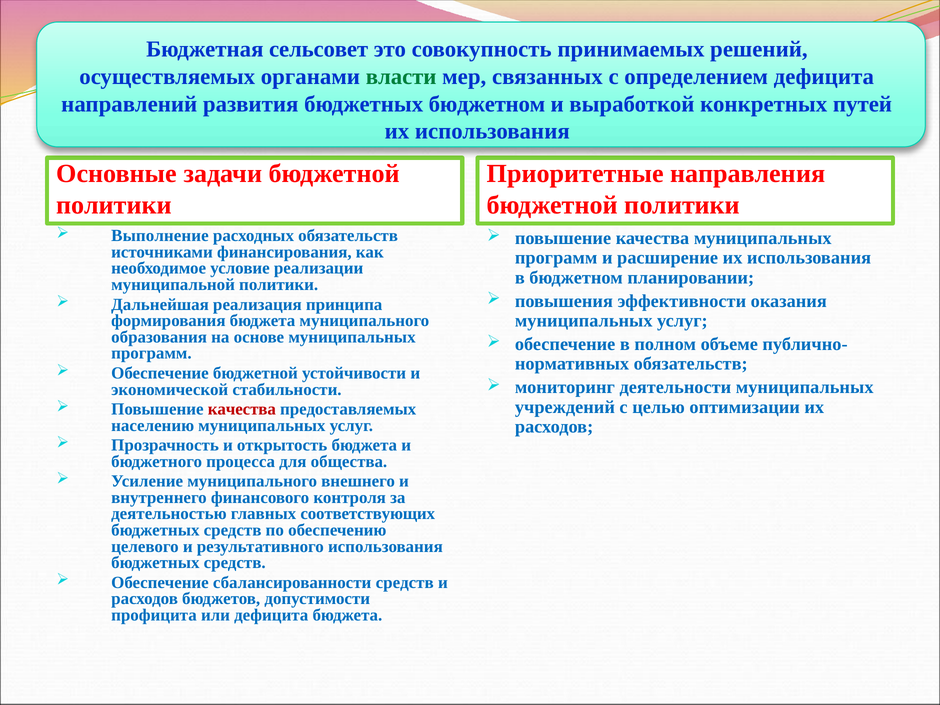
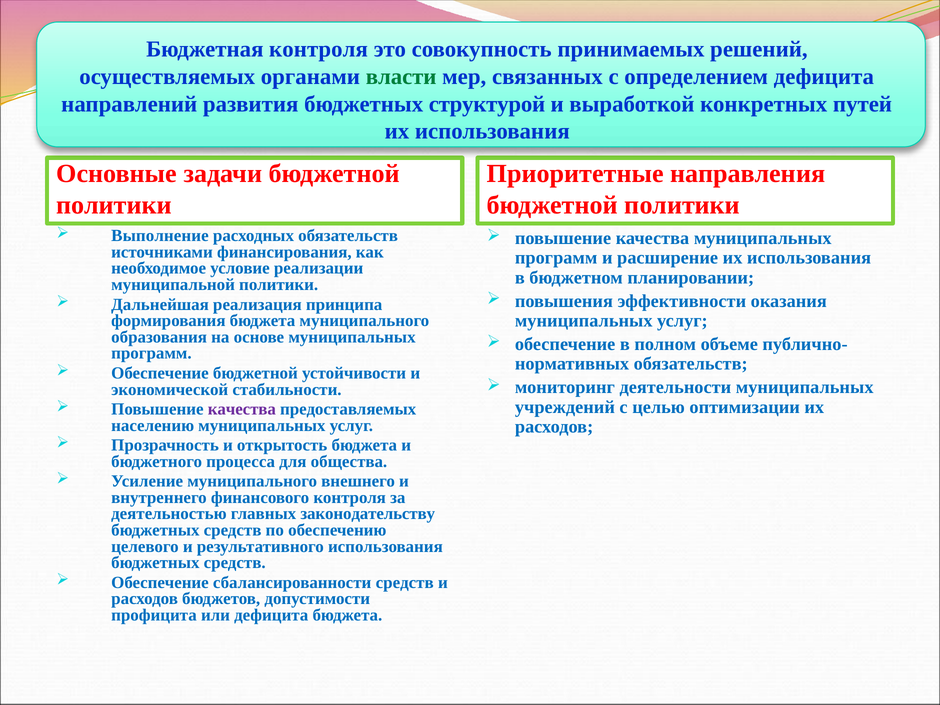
Бюджетная сельсовет: сельсовет -> контроля (319, 49)
бюджетных бюджетном: бюджетном -> структурой (487, 104)
качества colour: red -> purple (242, 409)
соответствующих: соответствующих -> законодательству (368, 514)
